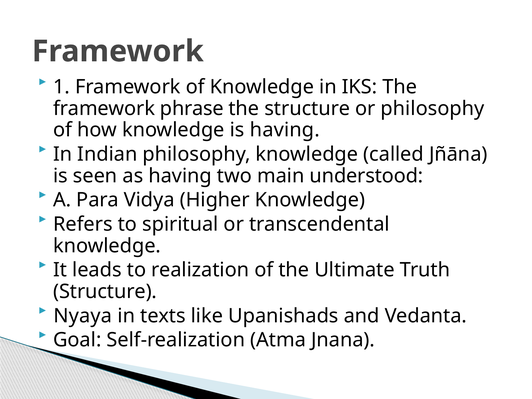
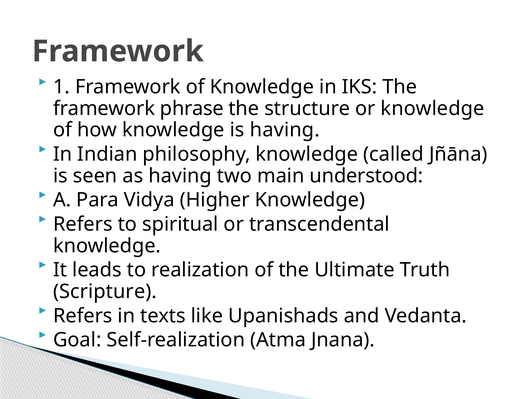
or philosophy: philosophy -> knowledge (432, 109)
Structure: Structure -> Scripture (105, 292)
Nyaya: Nyaya -> Refers (83, 316)
